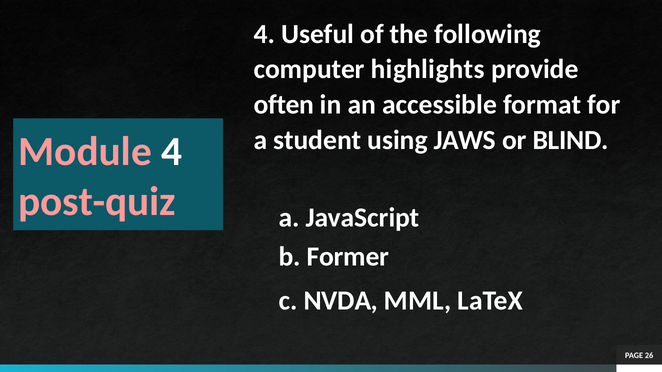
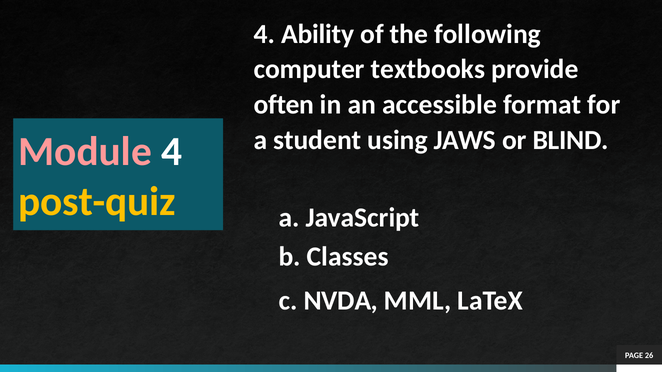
Useful: Useful -> Ability (318, 34)
highlights: highlights -> textbooks (428, 69)
post-quiz colour: pink -> yellow (97, 202)
Former: Former -> Classes (348, 257)
